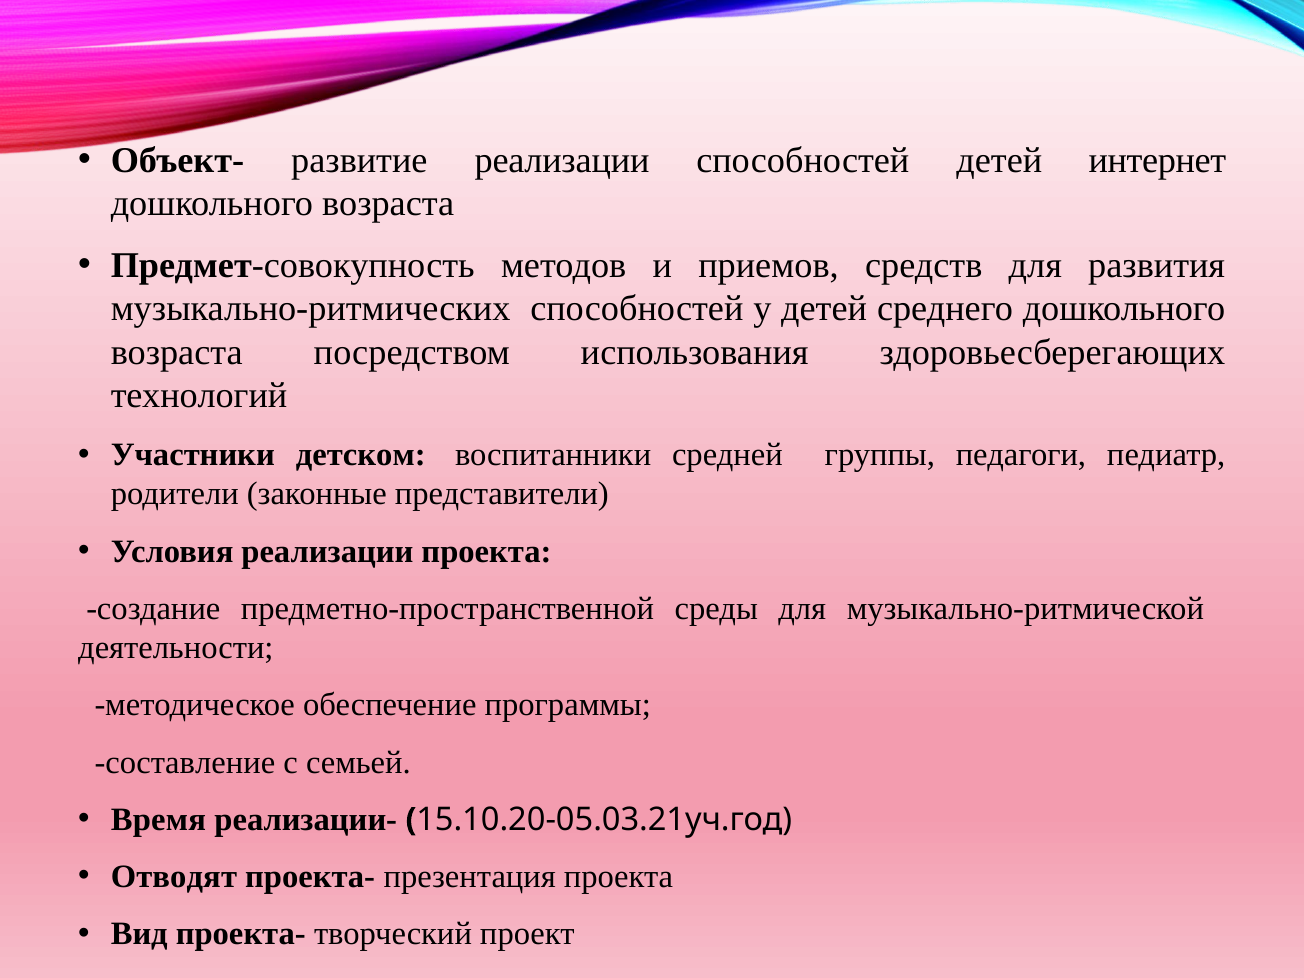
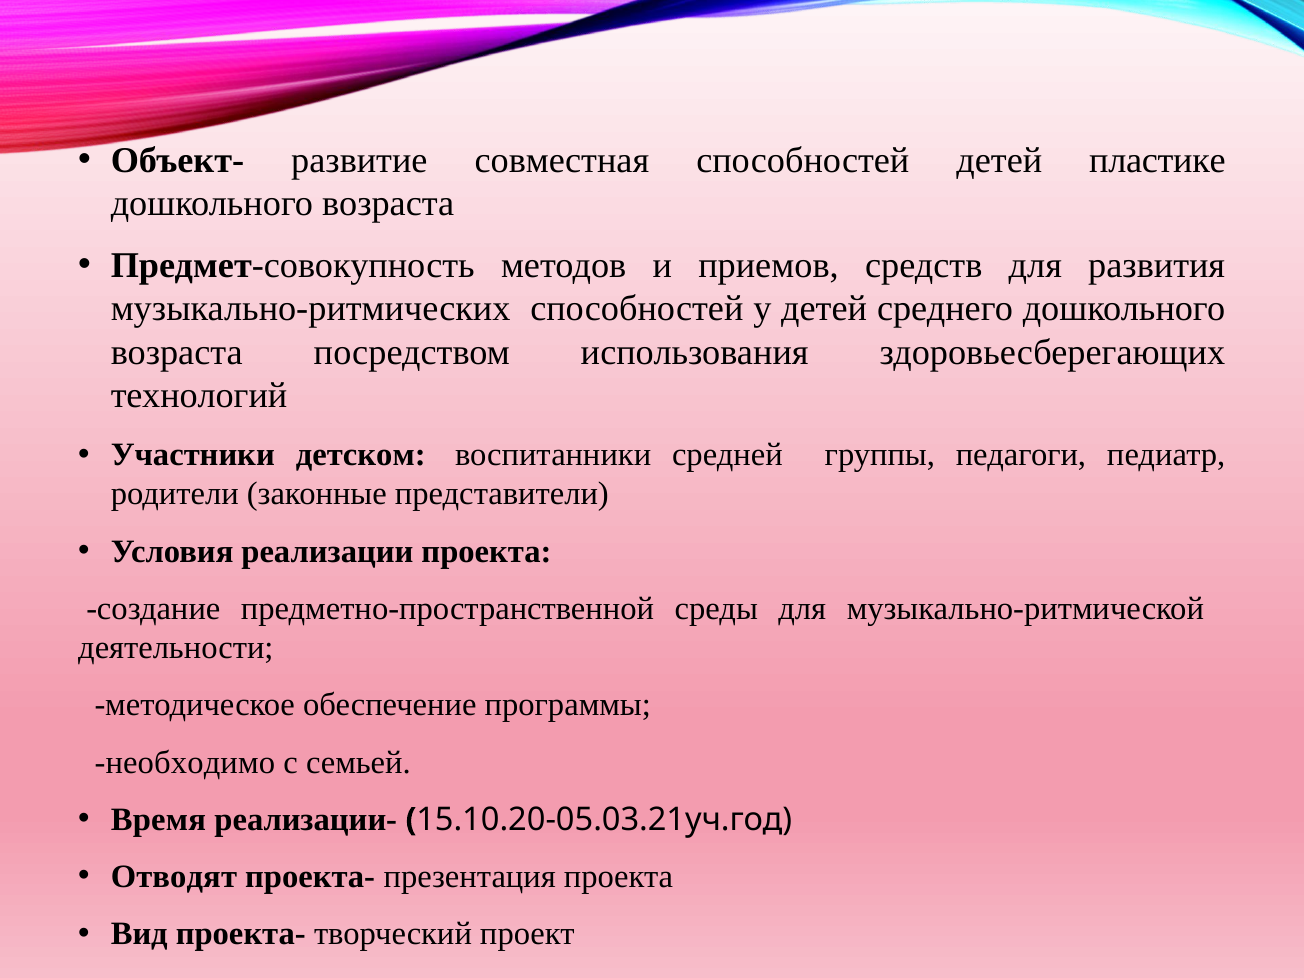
развитие реализации: реализации -> совместная (562, 160)
интернет: интернет -> пластике (1157, 160)
составление: составление -> необходимо (185, 762)
